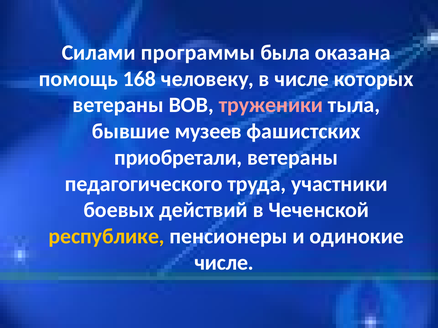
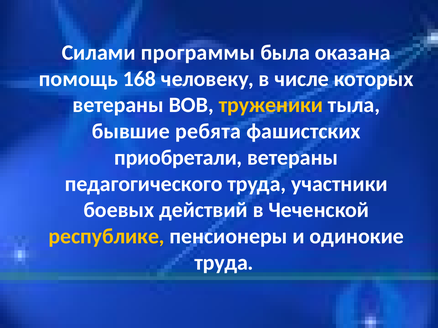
труженики colour: pink -> yellow (271, 105)
музеев: музеев -> ребята (208, 132)
числе: числе -> труда (224, 263)
